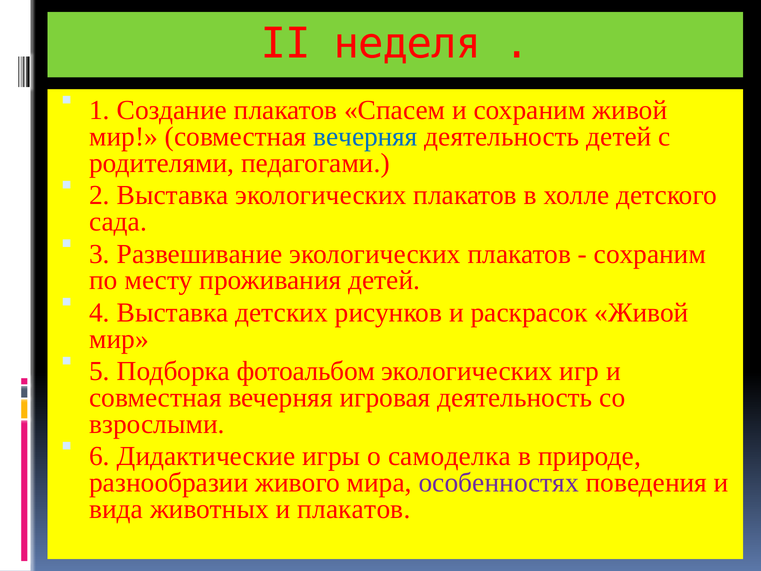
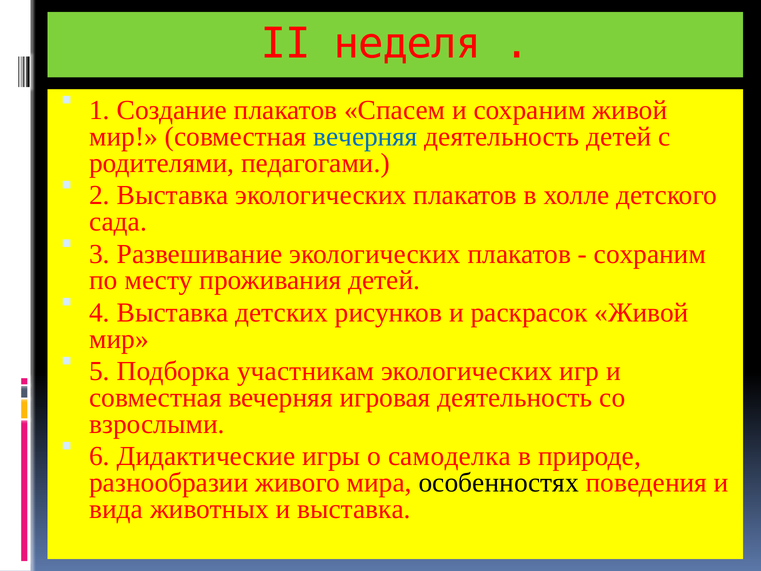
фотоальбом: фотоальбом -> участникам (306, 371)
особенностях colour: purple -> black (499, 482)
и плакатов: плакатов -> выставка (354, 509)
